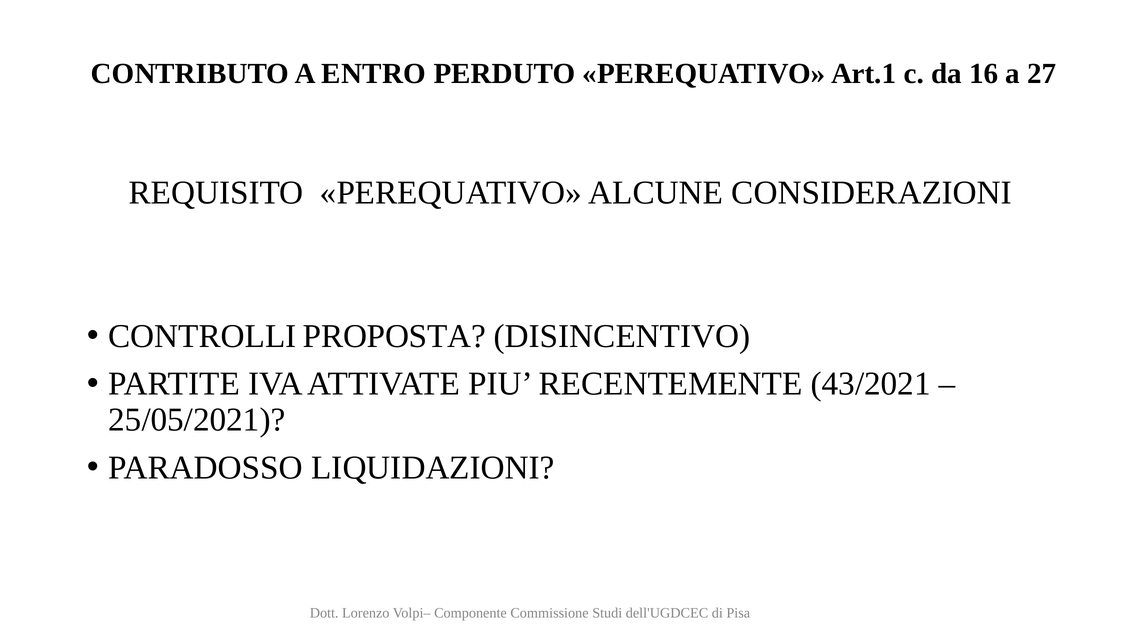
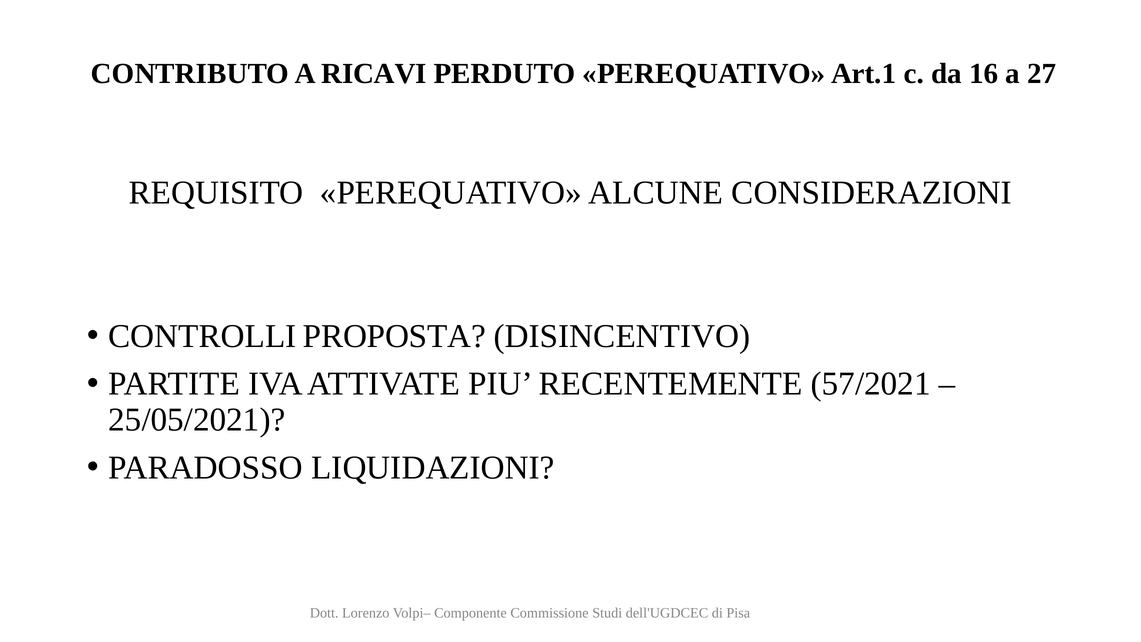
ENTRO: ENTRO -> RICAVI (374, 74)
43/2021: 43/2021 -> 57/2021 (871, 384)
